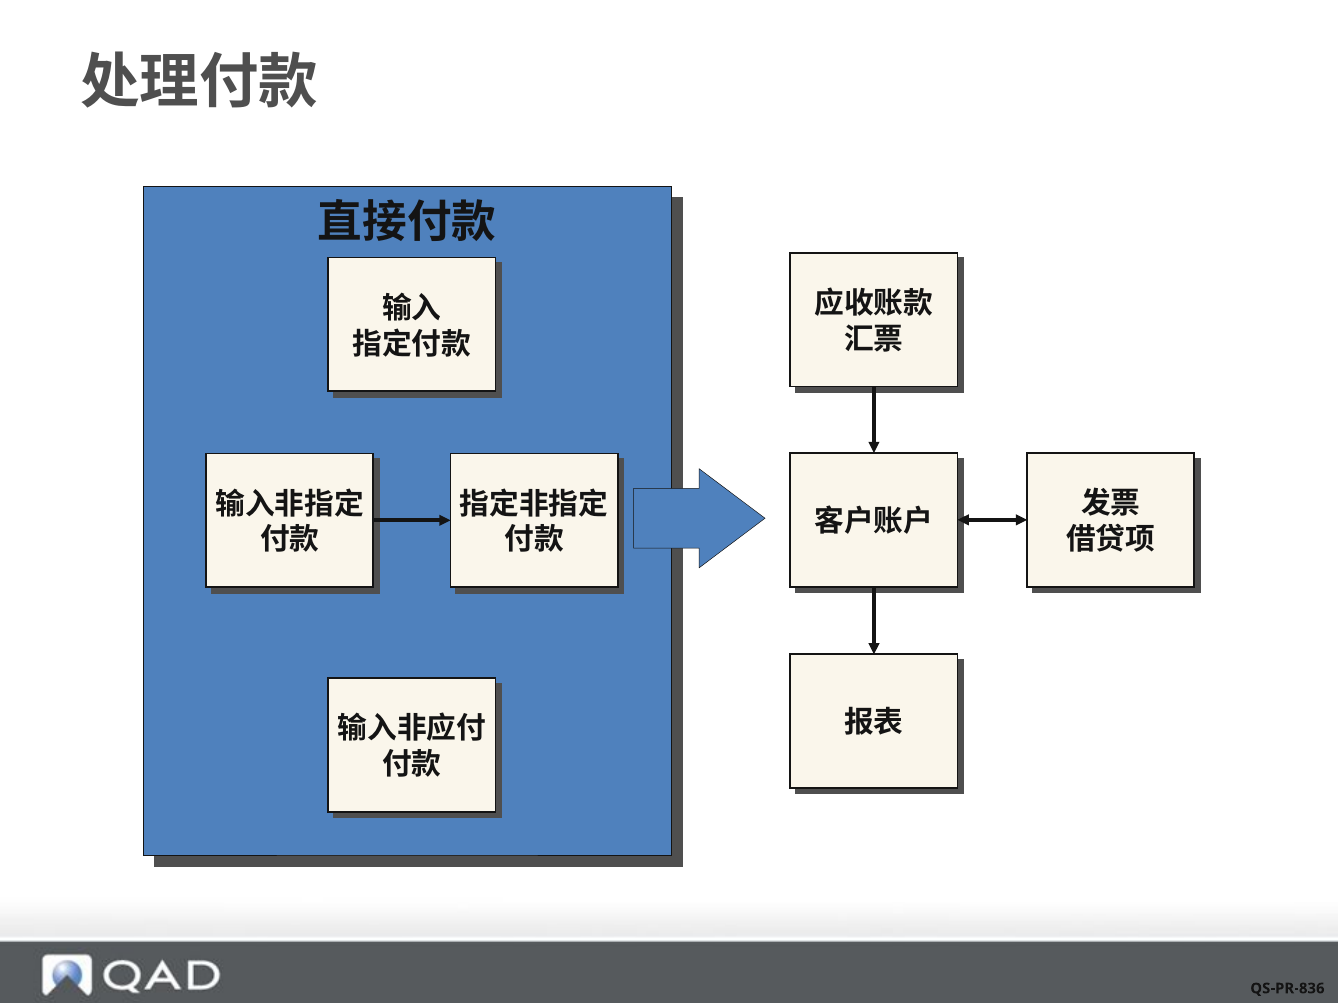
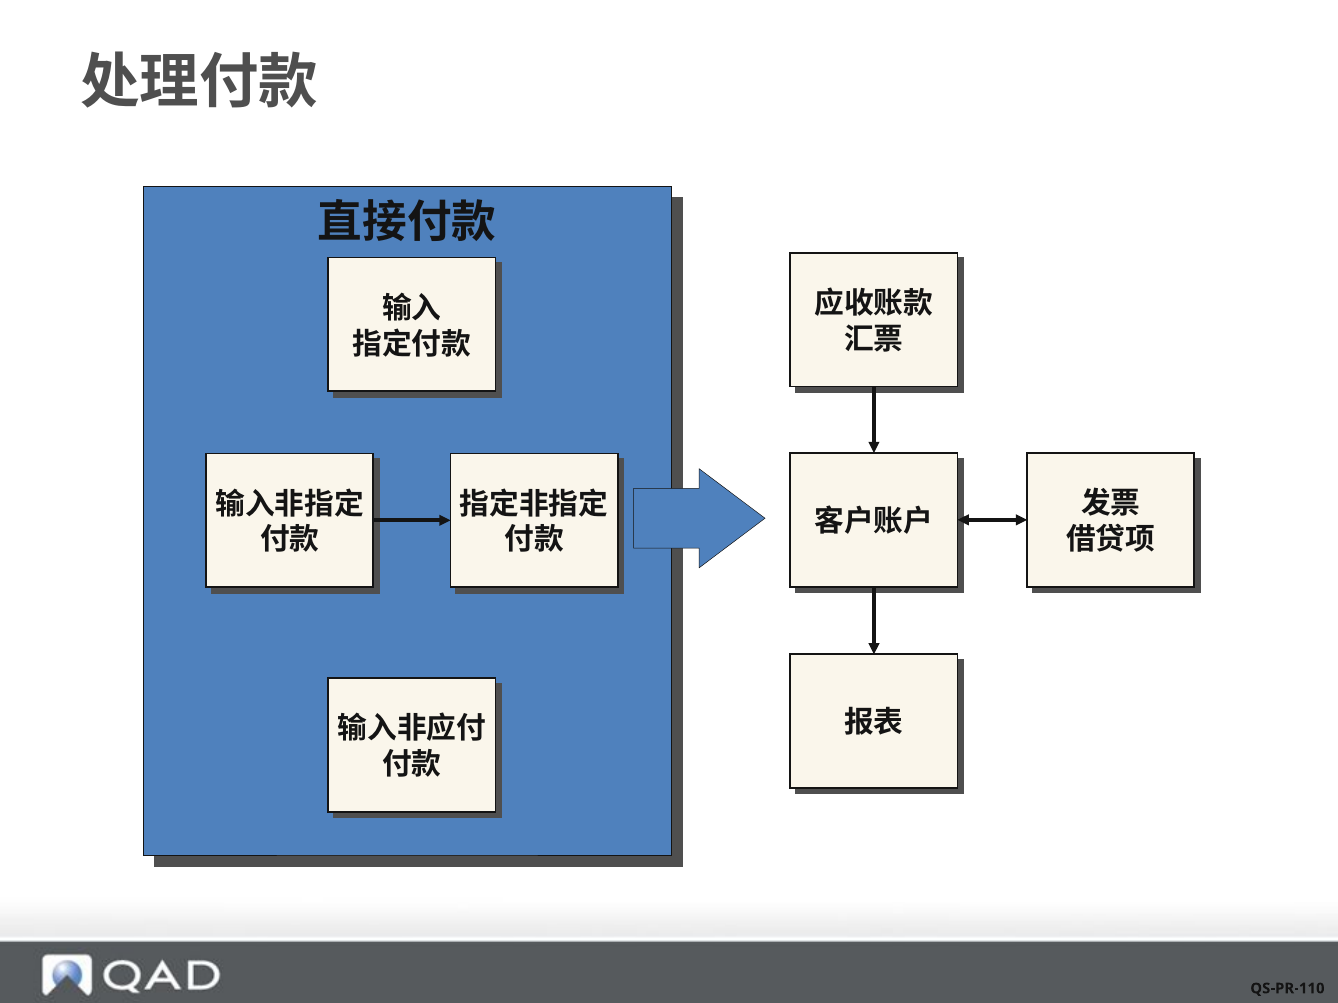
QS-PR-836: QS-PR-836 -> QS-PR-110 (1287, 989)
